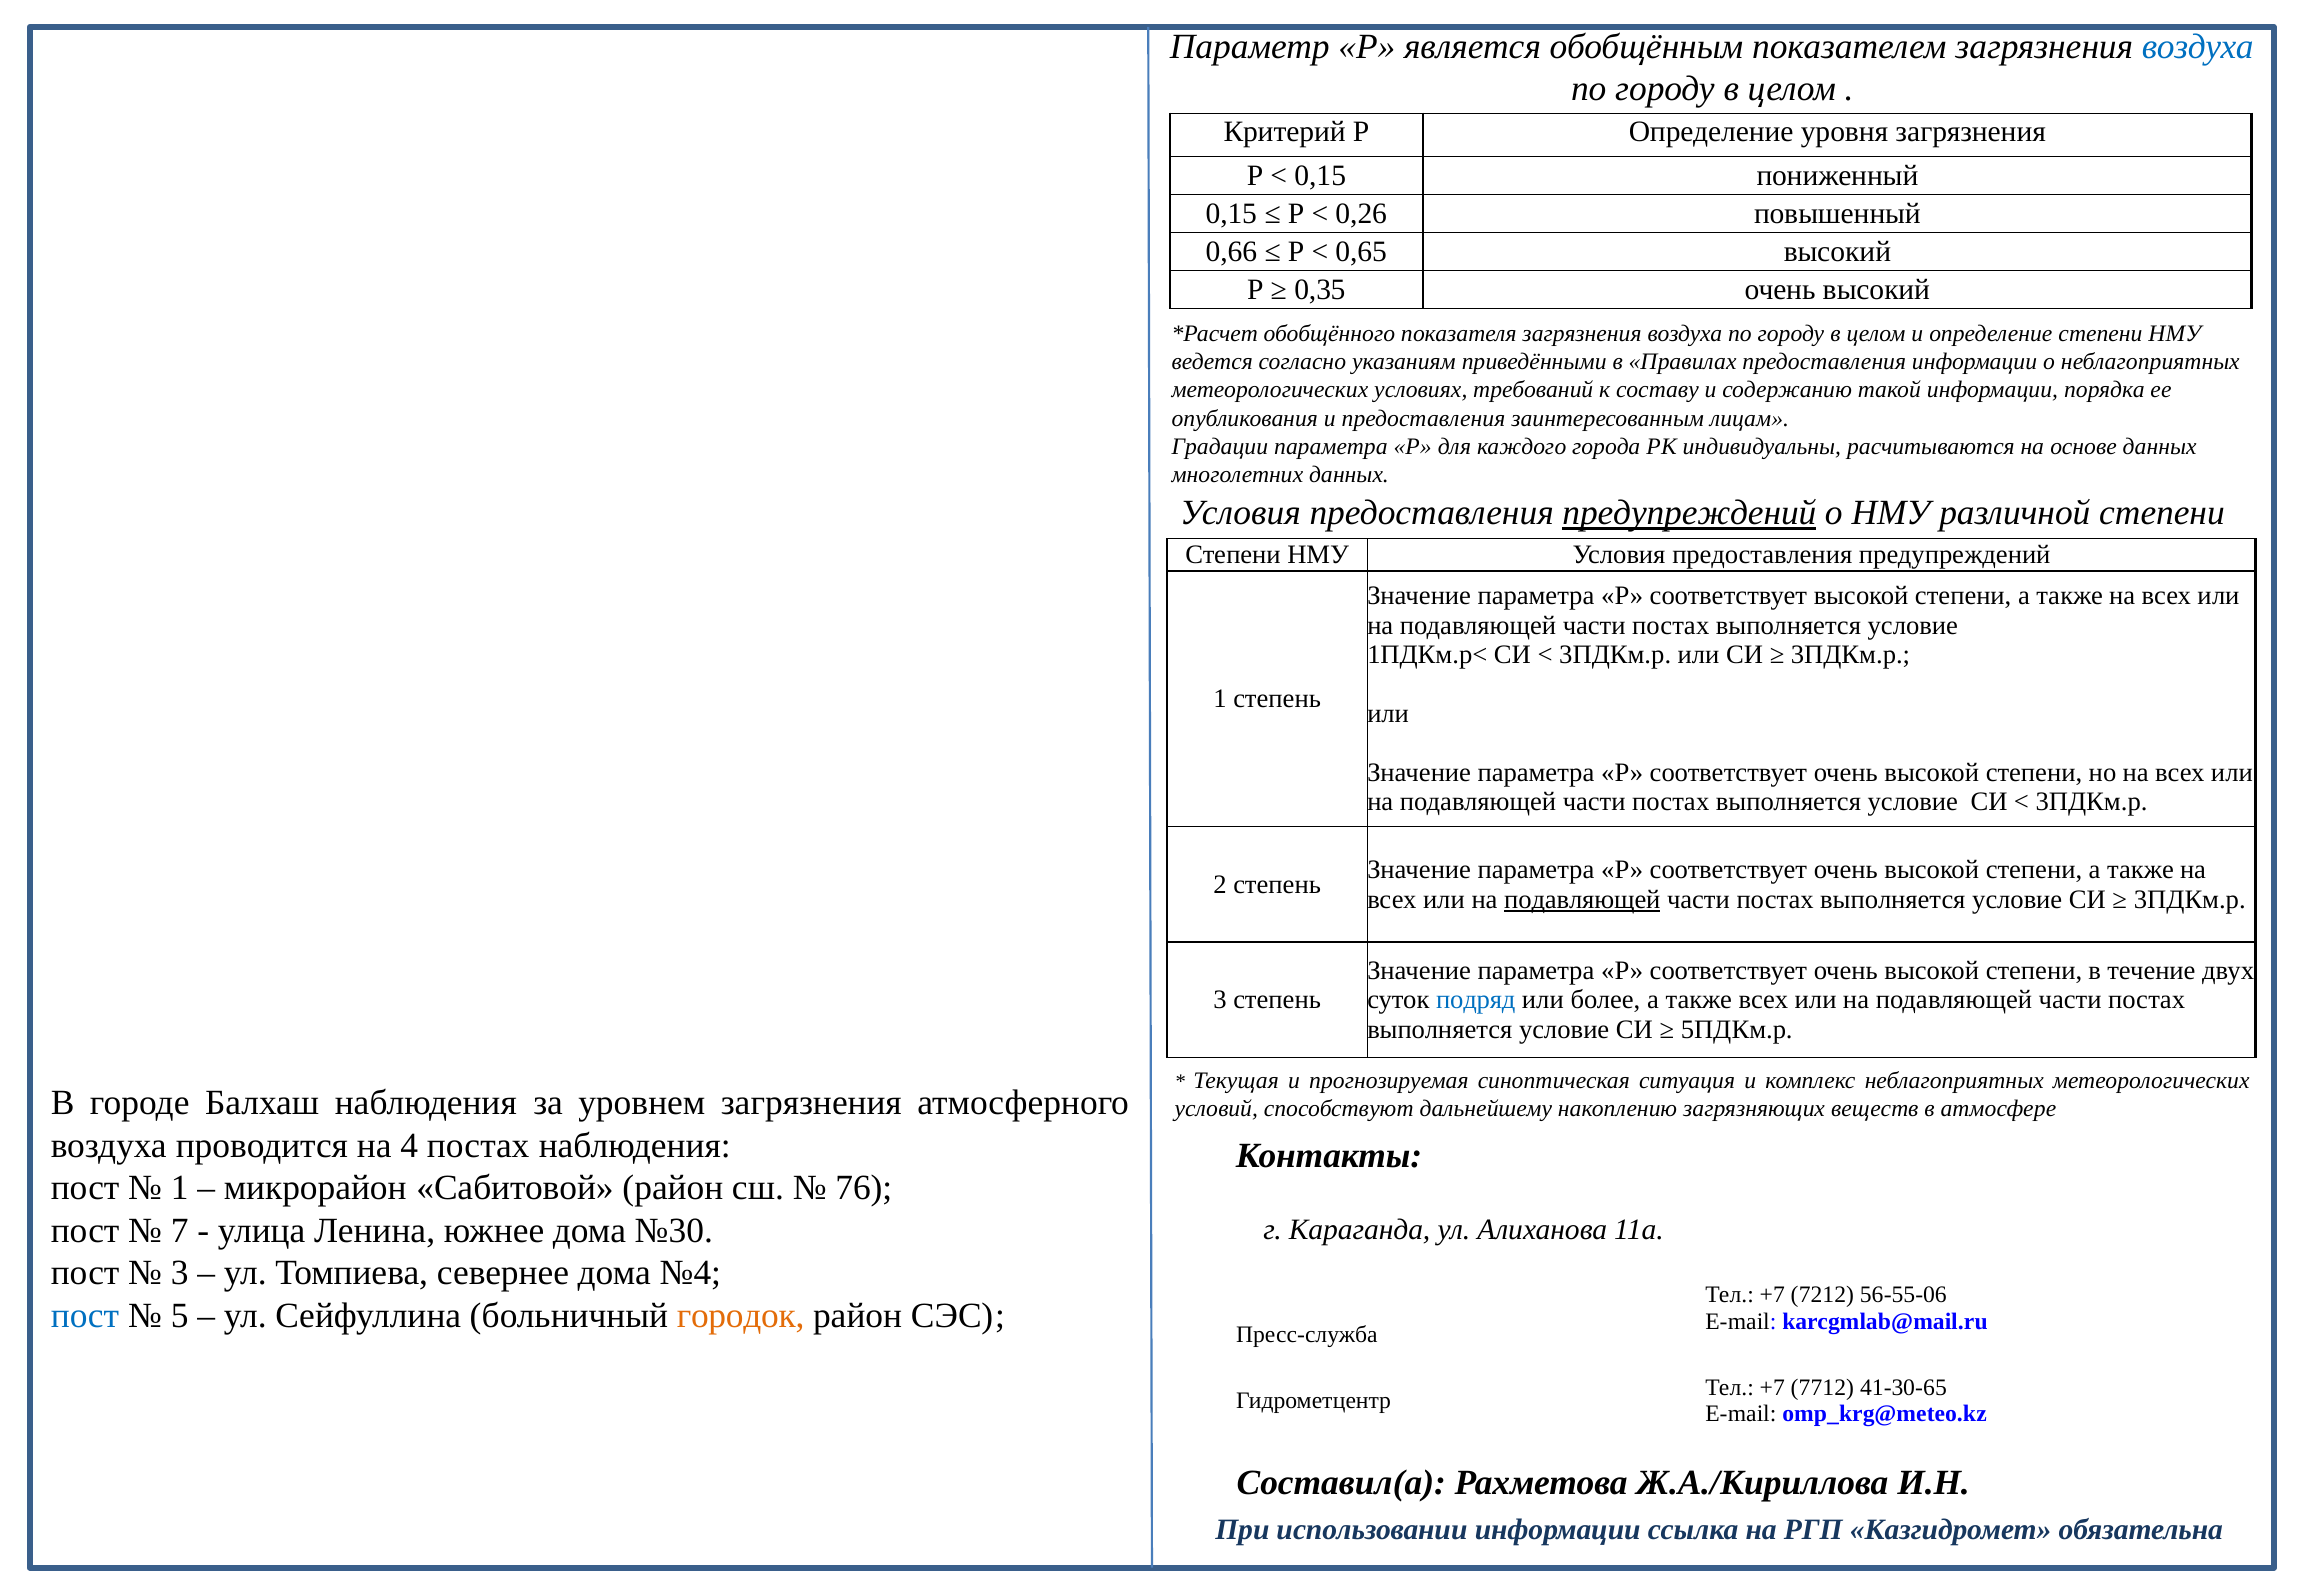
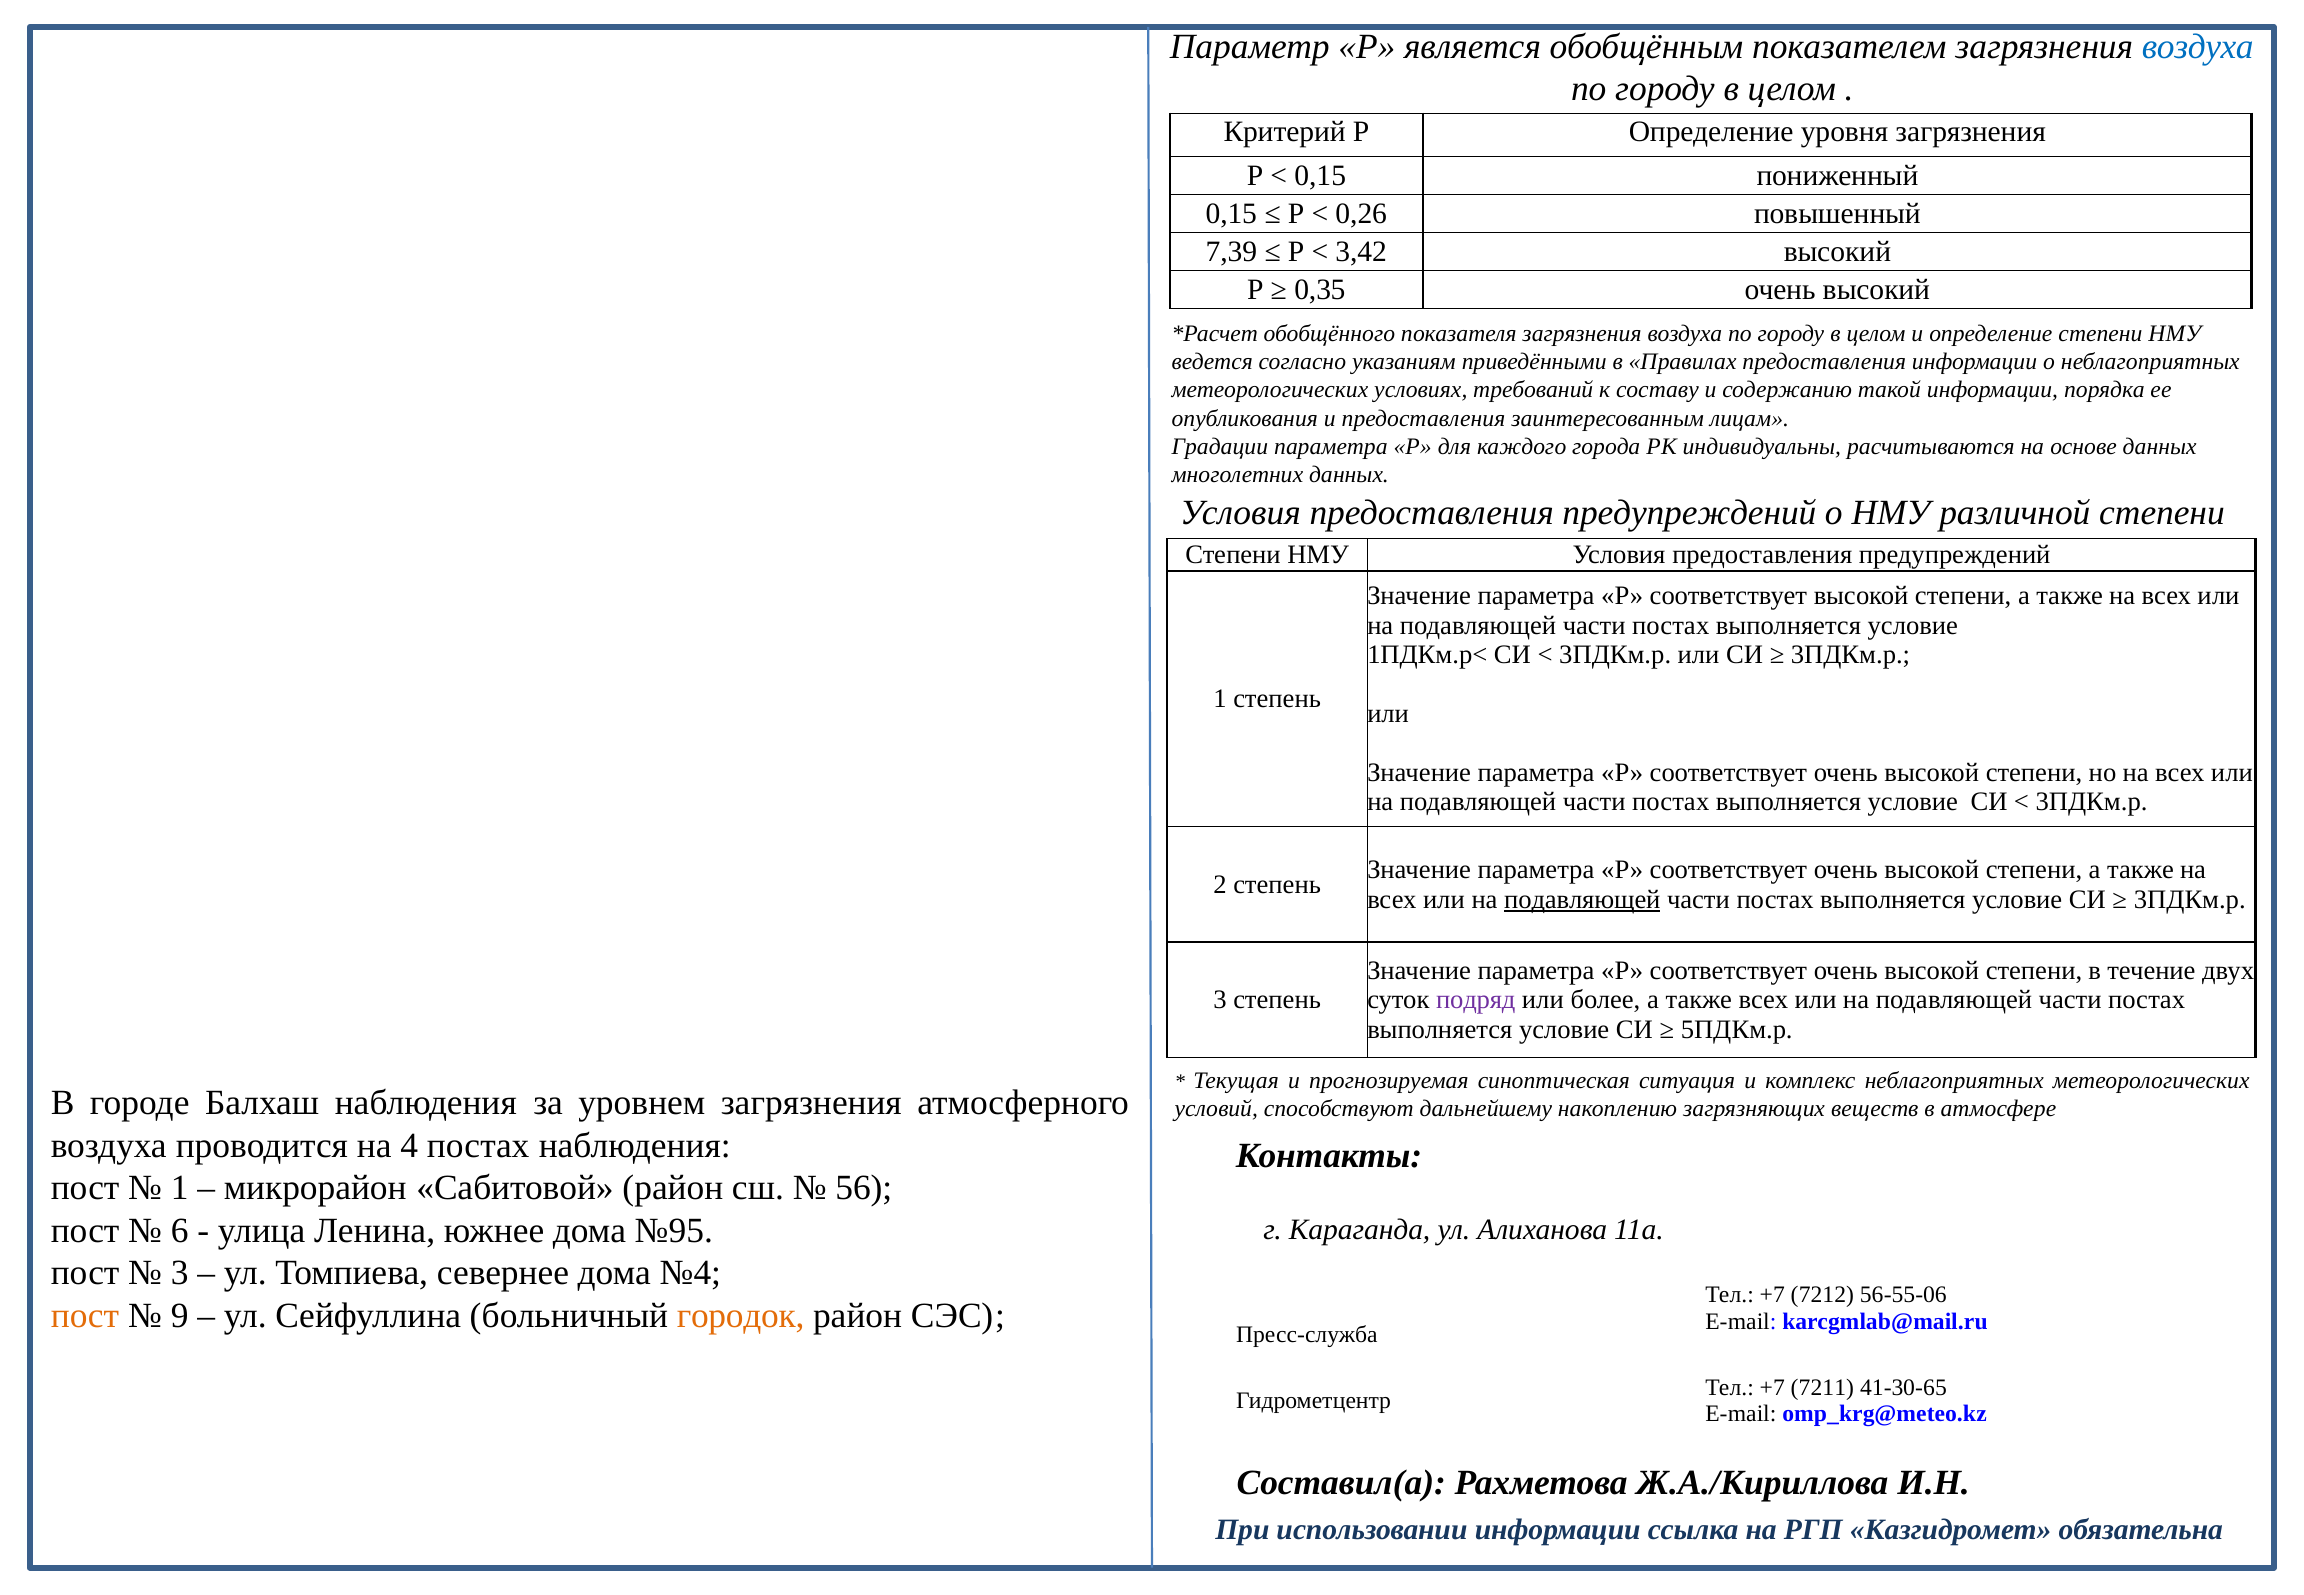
0,66: 0,66 -> 7,39 (1231, 251)
0,65: 0,65 -> 3,42 (1361, 251)
предупреждений underline: present -> none (1689, 513)
подряд colour: blue -> purple (1476, 1000)
76: 76 -> 56 (864, 1188)
7: 7 -> 6 (180, 1231)
№30: №30 -> №95 (674, 1231)
пост colour: blue -> orange (85, 1316)
5: 5 -> 9 (180, 1316)
7712: 7712 -> 7211 (1822, 1387)
